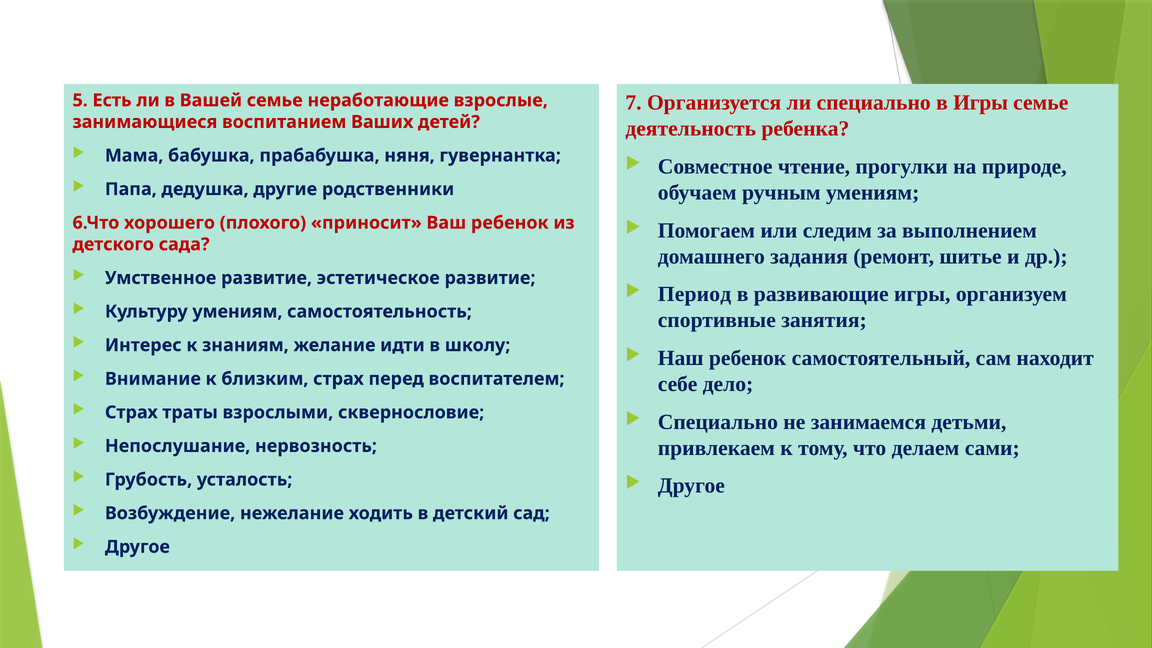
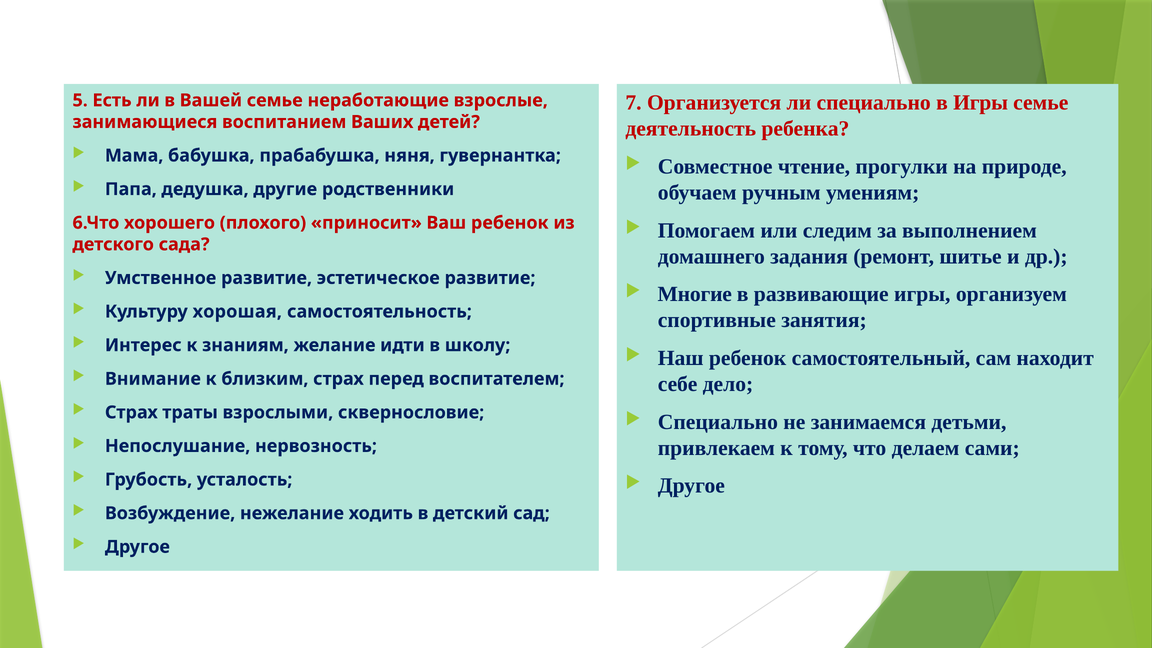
Период: Период -> Многие (695, 294)
Культуру умениям: умениям -> хорошая (237, 312)
